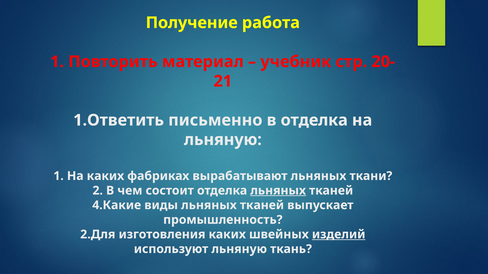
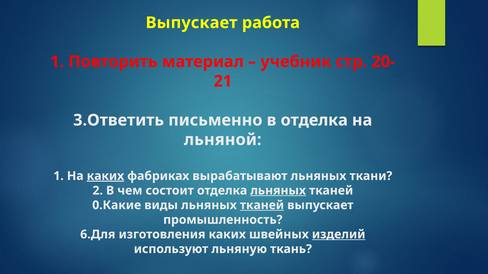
Получение: Получение -> Выпускает (192, 23)
1.Ответить: 1.Ответить -> 3.Ответить (119, 120)
льняную: льняную -> льняной (223, 140)
каких underline: none -> present (105, 176)
4.Какие: 4.Какие -> 0.Какие (117, 206)
тканей underline: none -> present (262, 206)
2.Для: 2.Для -> 6.Для (98, 235)
